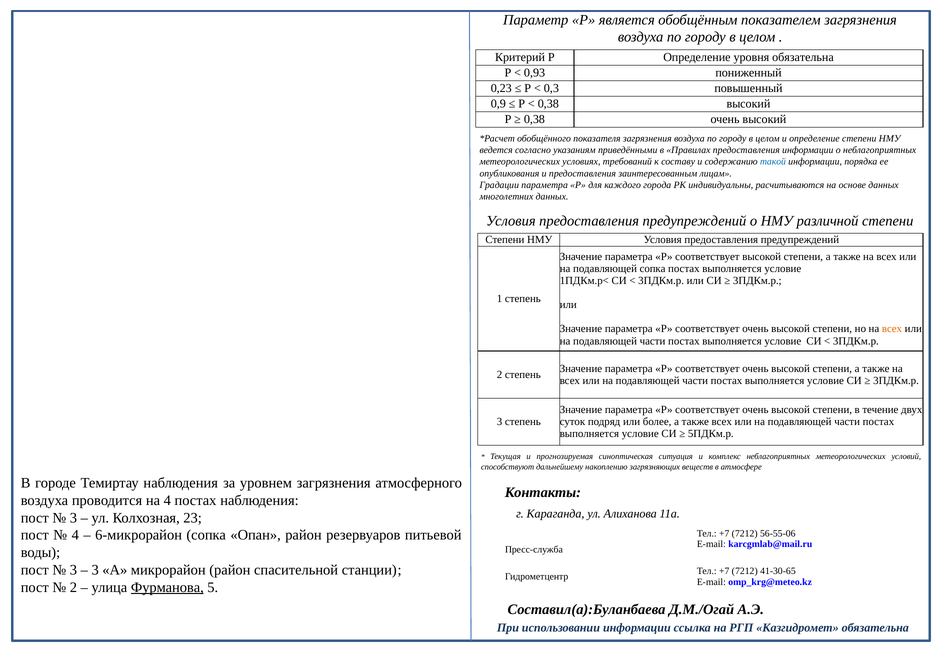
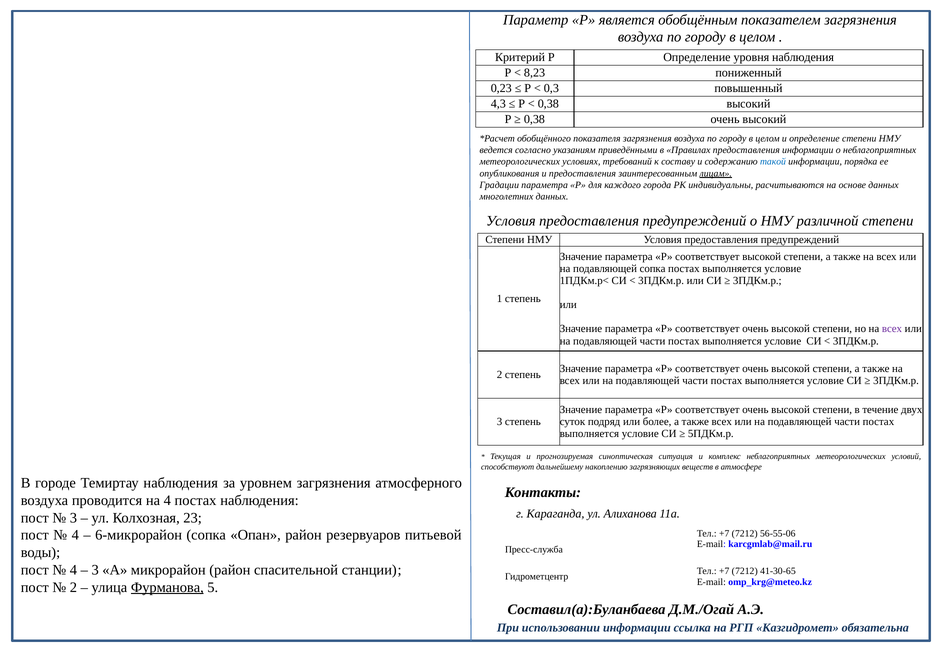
уровня обязательна: обязательна -> наблюдения (803, 57)
0,93: 0,93 -> 8,23 (535, 73)
0,9: 0,9 -> 4,3 (498, 104)
лицам underline: none -> present (716, 173)
всех colour: orange -> purple (892, 329)
3: 3 -> 4 (73, 570)
